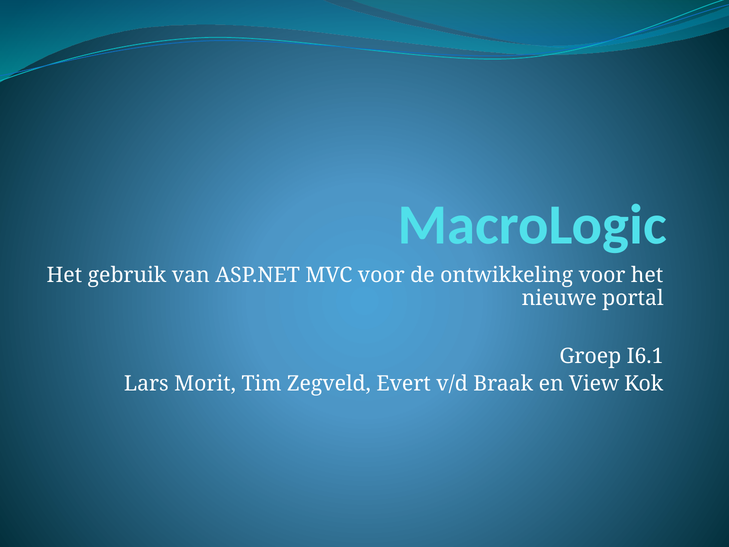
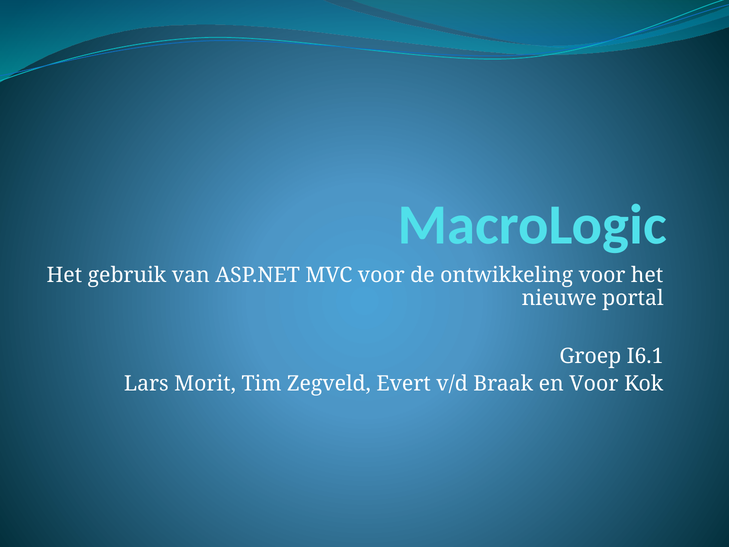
en View: View -> Voor (594, 384)
